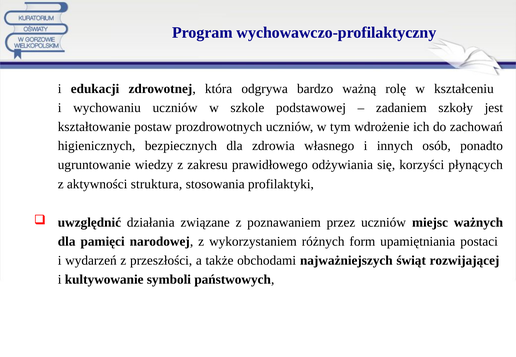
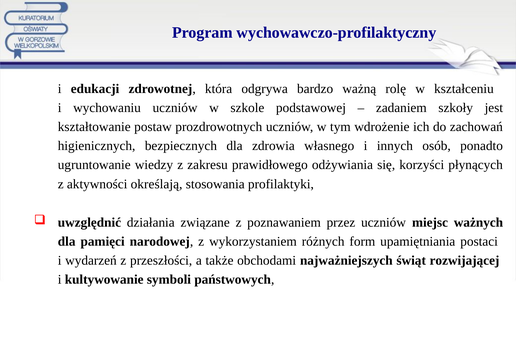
struktura: struktura -> określają (157, 184)
